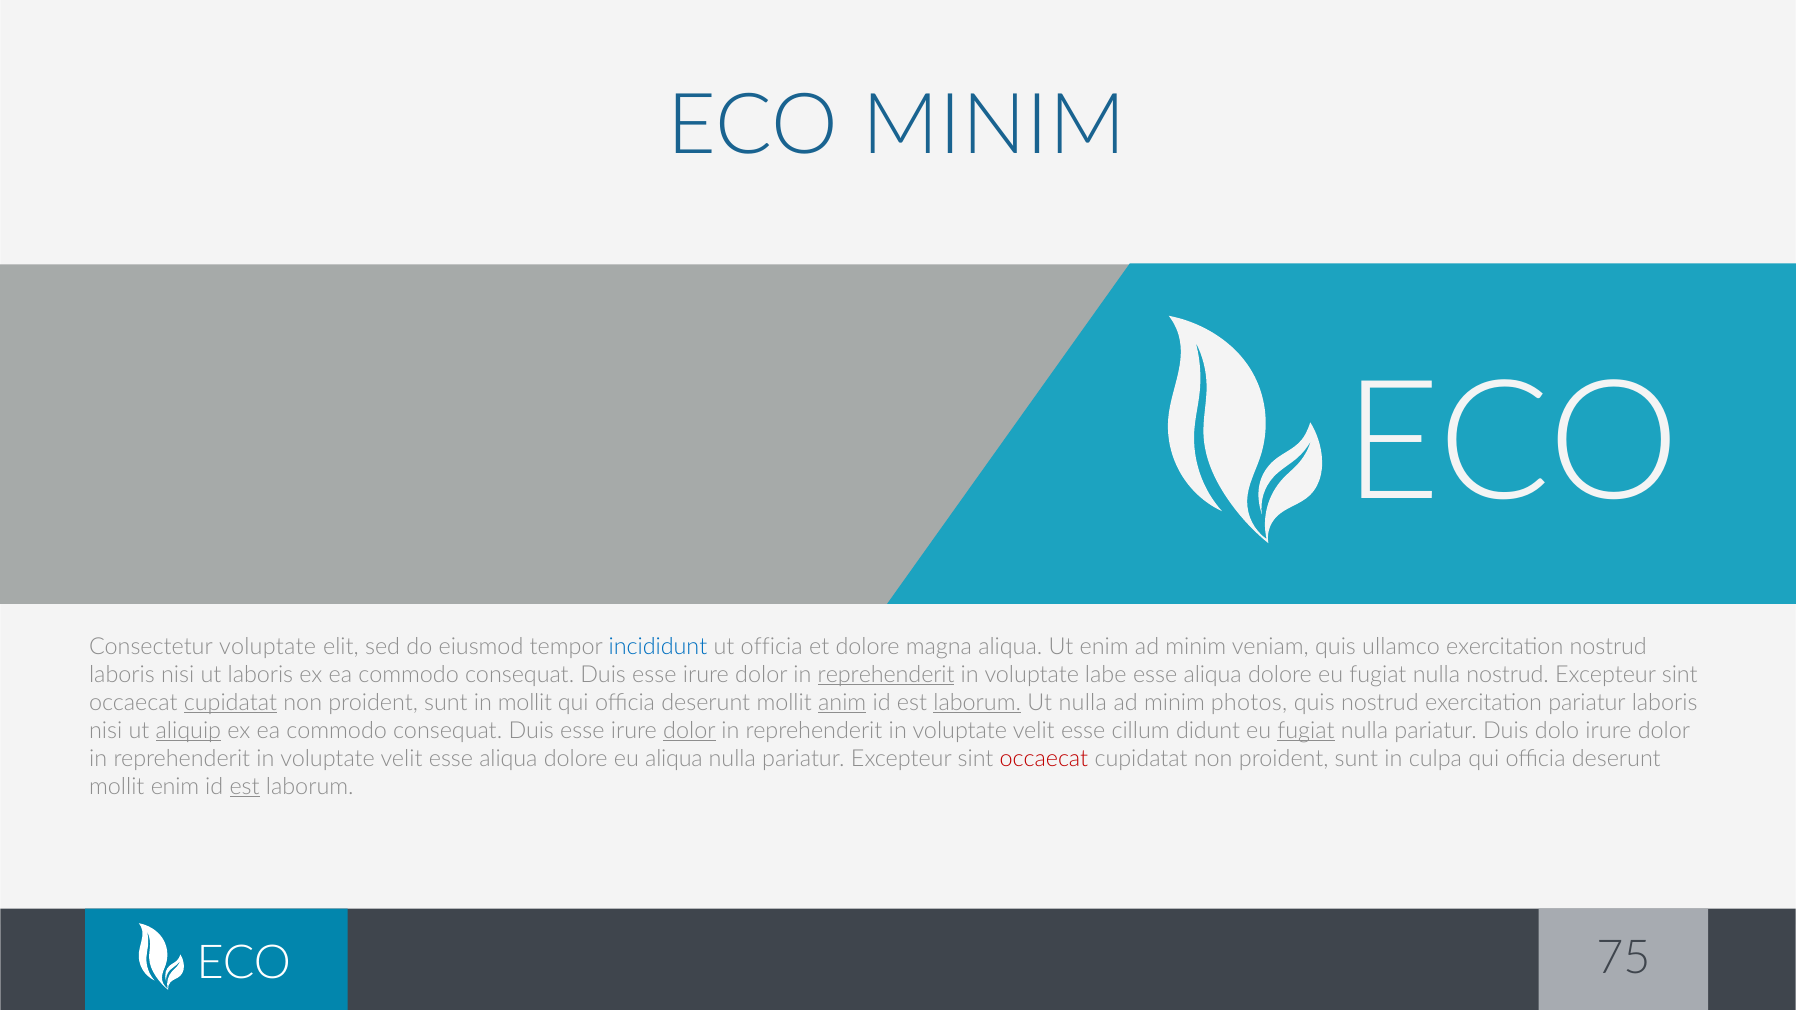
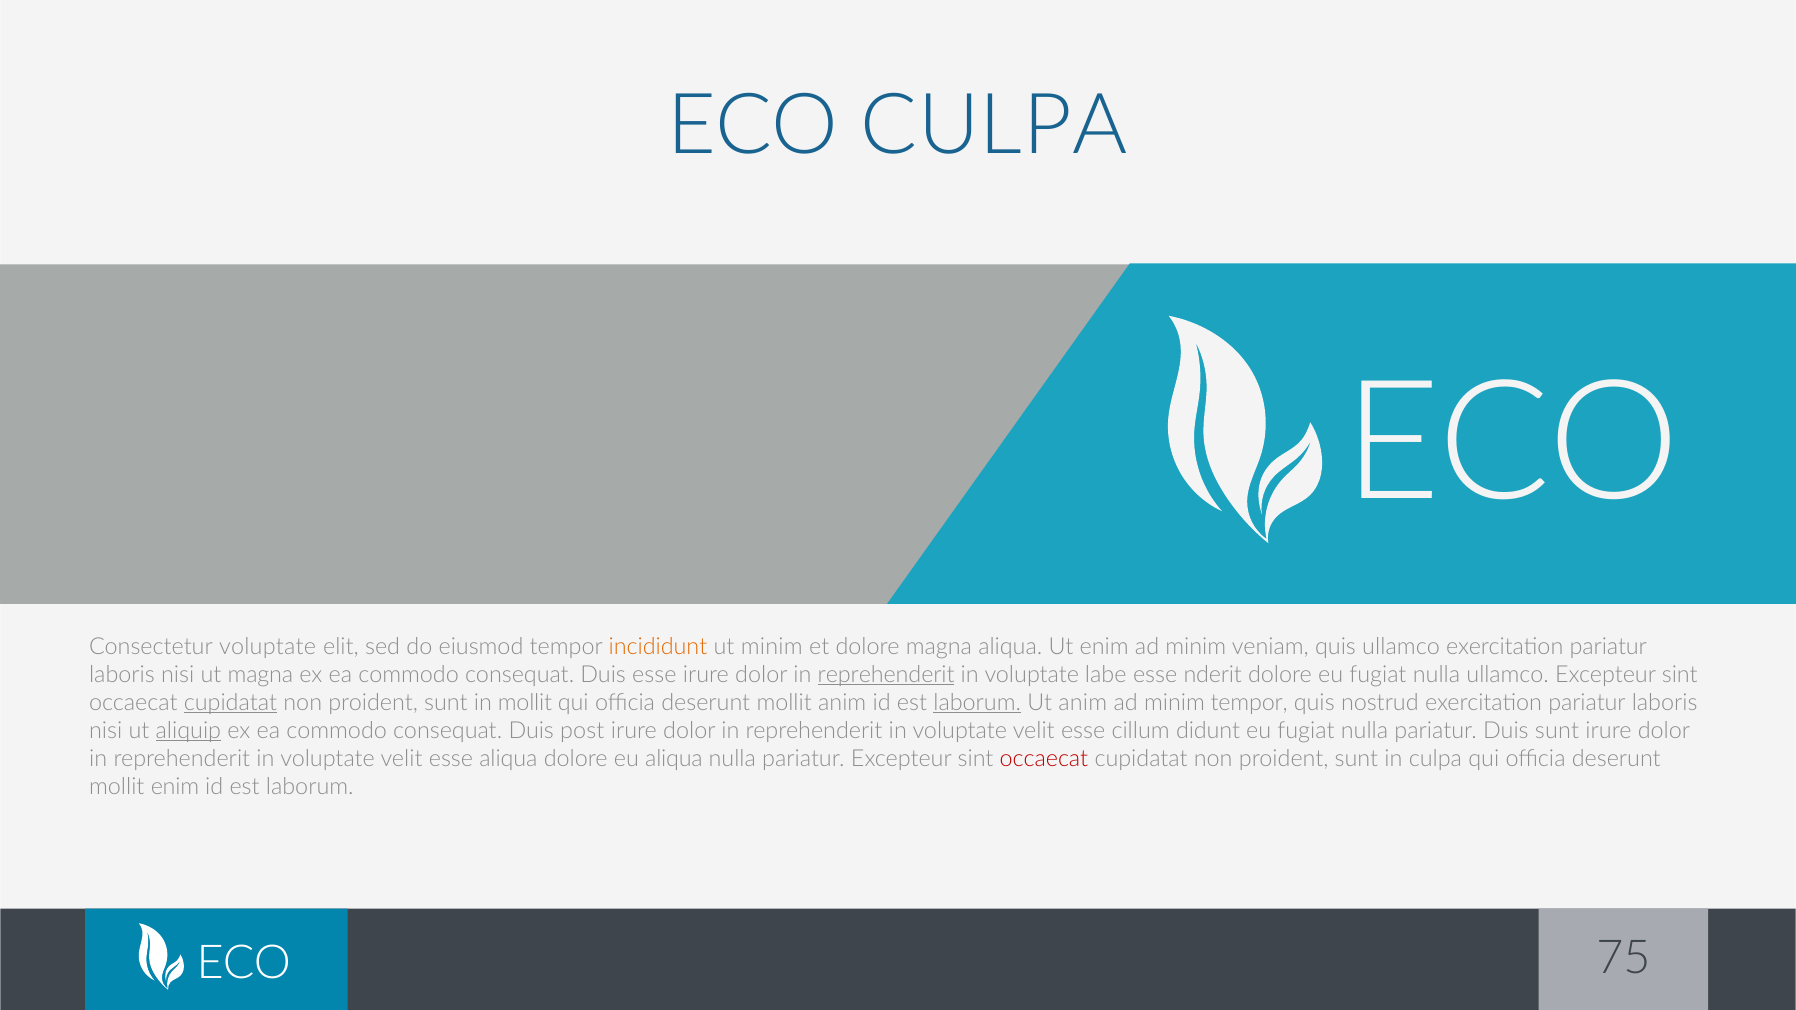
ECO MINIM: MINIM -> CULPA (994, 126)
incididunt colour: blue -> orange (658, 646)
ut officia: officia -> minim (772, 646)
nostrud: nostrud -> pariatur (1608, 646)
ut laboris: laboris -> magna (260, 674)
aliqua: aliqua -> nderit (1213, 674)
nulla nostrud: nostrud -> ullamco (1508, 674)
anim underline: present -> none (842, 703)
Ut nulla: nulla -> anim (1083, 703)
minim photos: photos -> tempor (1249, 703)
esse: esse -> post (582, 731)
dolor underline: present -> none (689, 731)
fugiat underline: present -> none (1306, 731)
Duis dolo: dolo -> sunt (1557, 731)
est underline: present -> none (245, 787)
